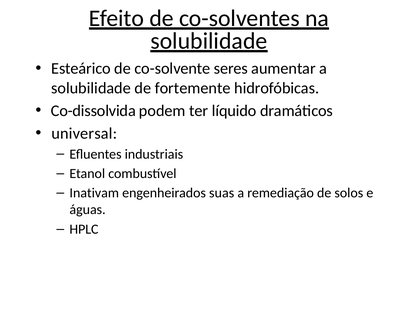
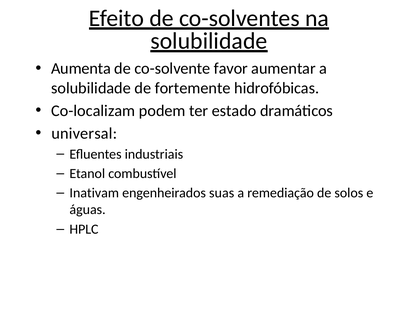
Esteárico: Esteárico -> Aumenta (81, 69)
seres: seres -> favor (231, 69)
Co-dissolvida: Co-dissolvida -> Co-localizam (93, 111)
líquido: líquido -> estado (234, 111)
